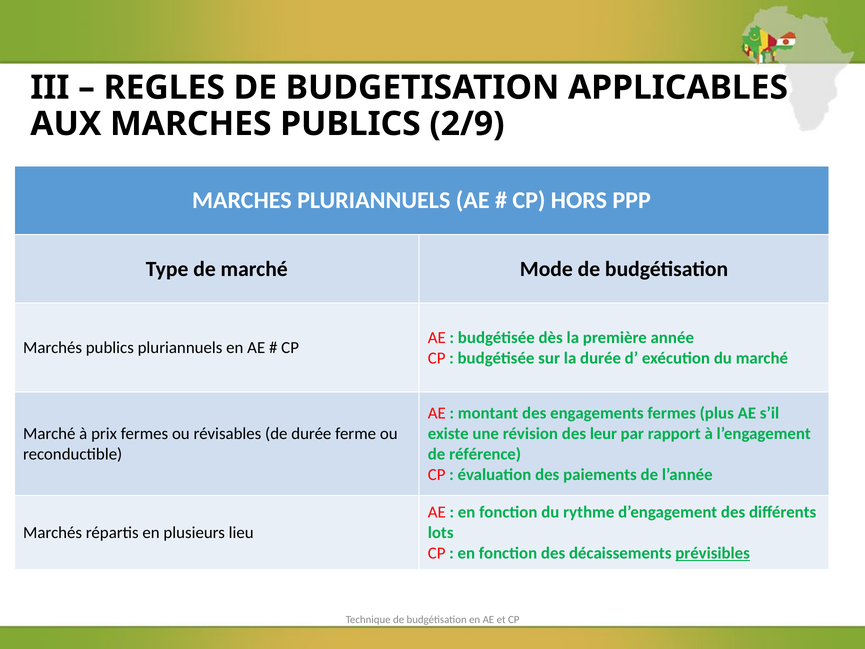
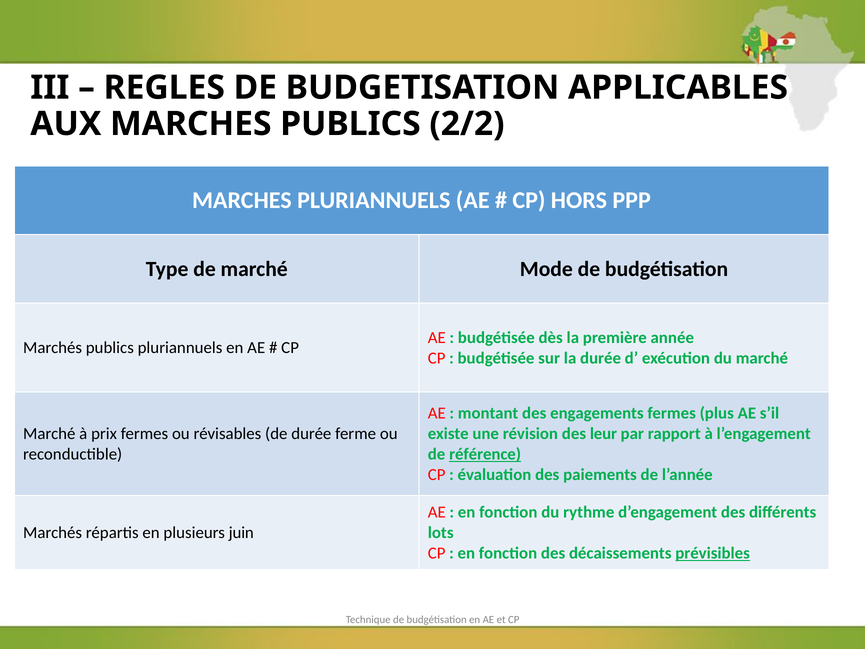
2/9: 2/9 -> 2/2 (467, 124)
référence underline: none -> present (485, 454)
lieu: lieu -> juin (241, 533)
